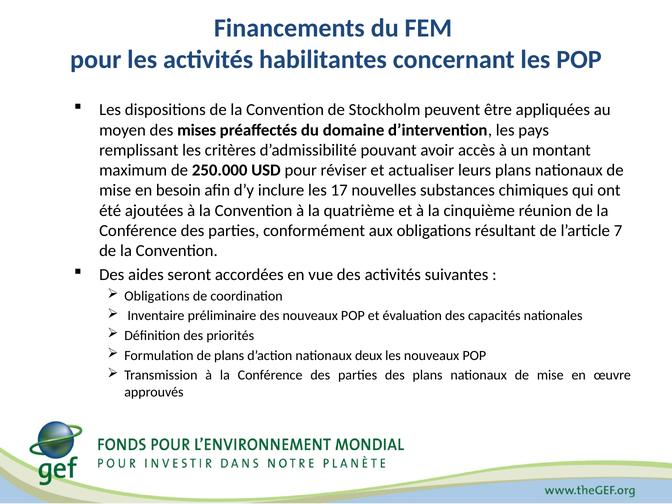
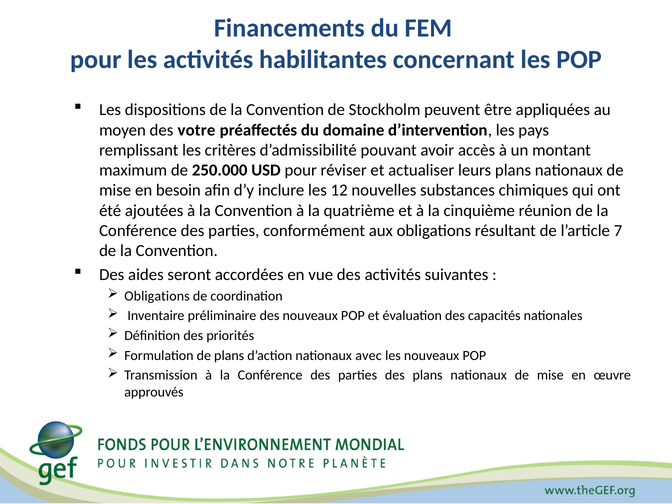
mises: mises -> votre (196, 130)
17: 17 -> 12 (339, 190)
deux: deux -> avec (369, 355)
